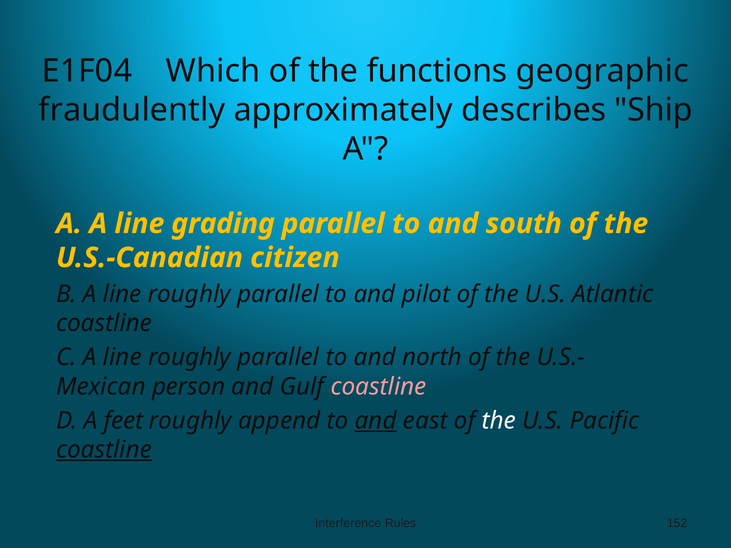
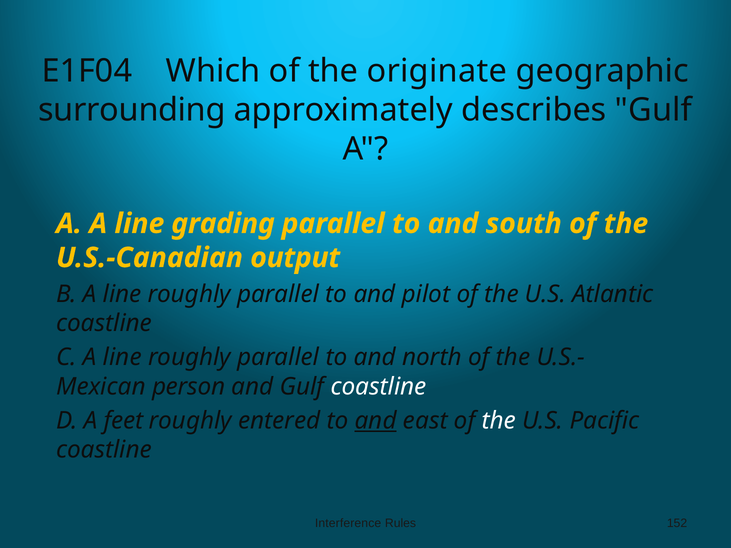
functions: functions -> originate (437, 71)
fraudulently: fraudulently -> surrounding (132, 110)
describes Ship: Ship -> Gulf (653, 110)
citizen: citizen -> output (295, 258)
coastline colour: pink -> white (379, 387)
append: append -> entered (279, 421)
coastline underline: present -> none (104, 450)
